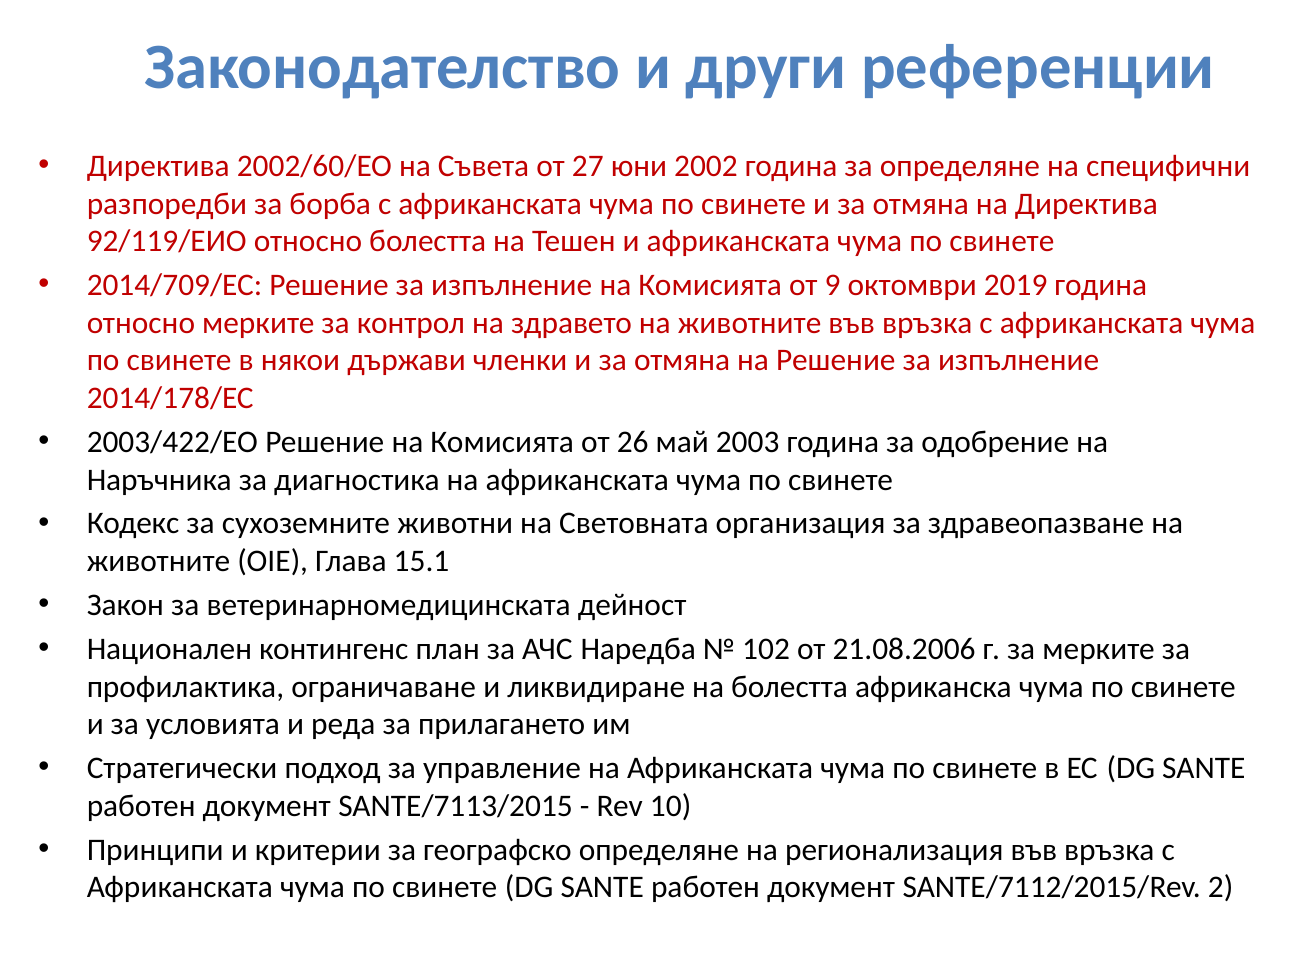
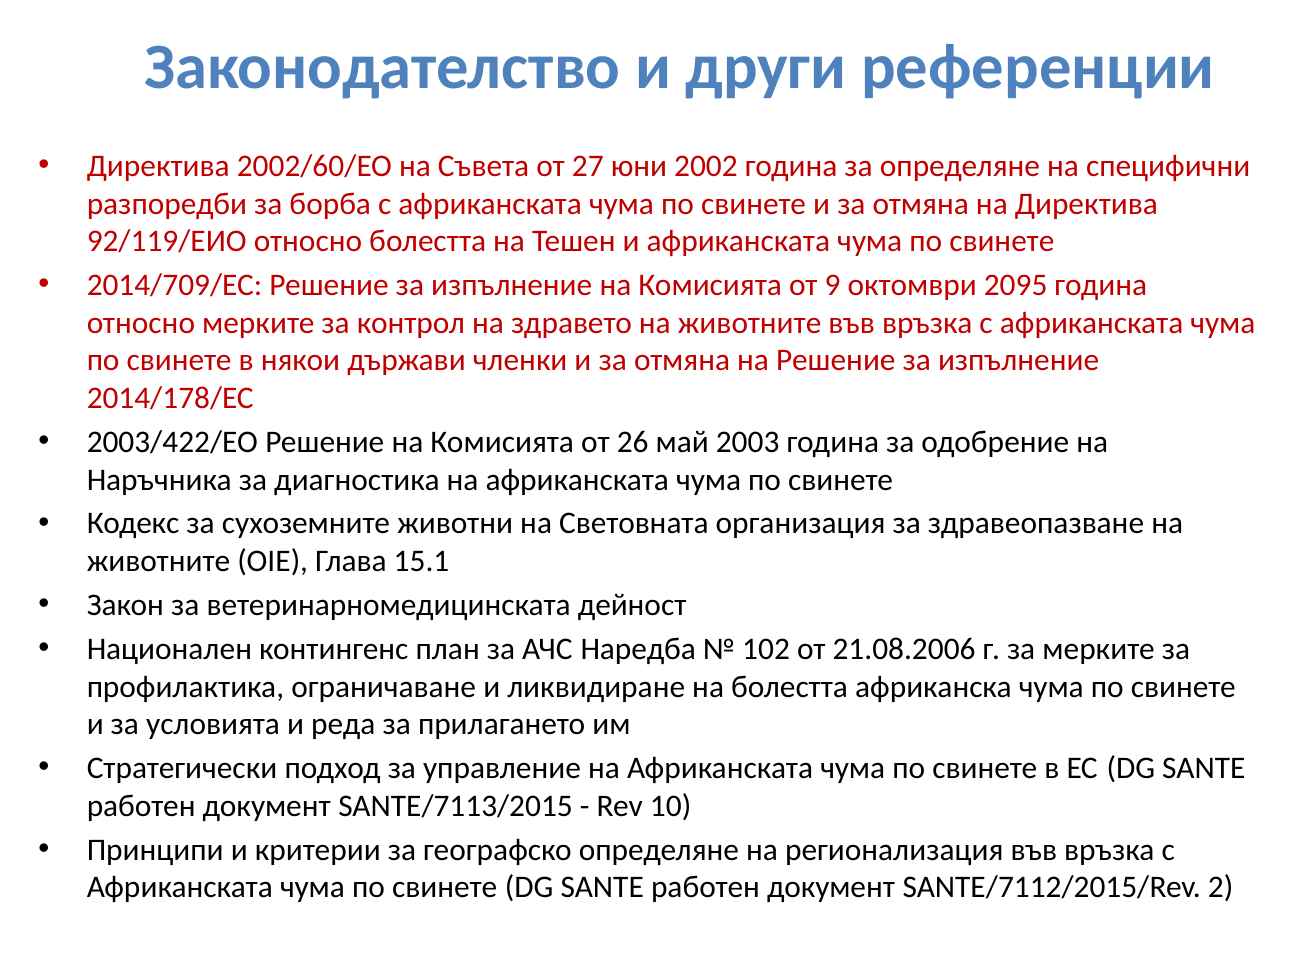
2019: 2019 -> 2095 (1016, 285)
